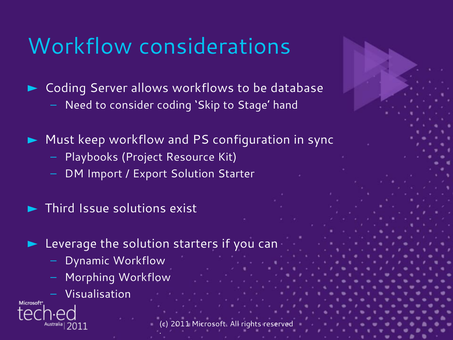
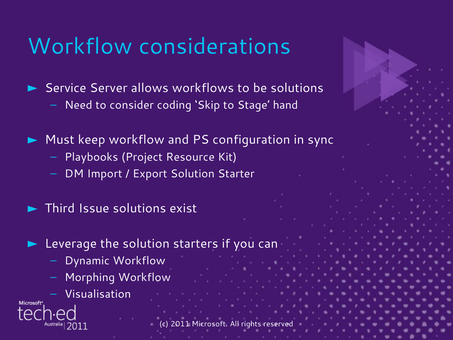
Coding: Coding -> Service (66, 88)
be database: database -> solutions (297, 88)
